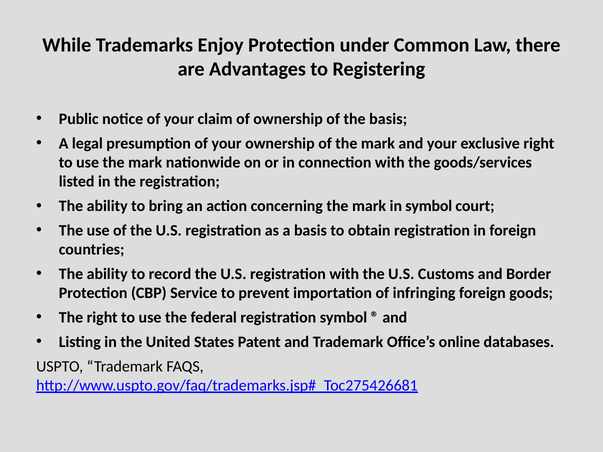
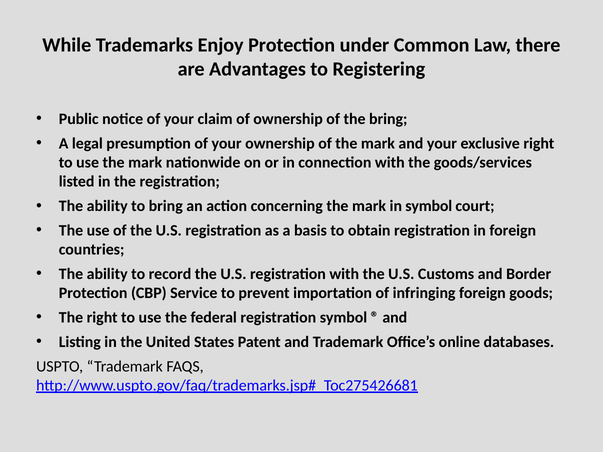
the basis: basis -> bring (388, 119)
